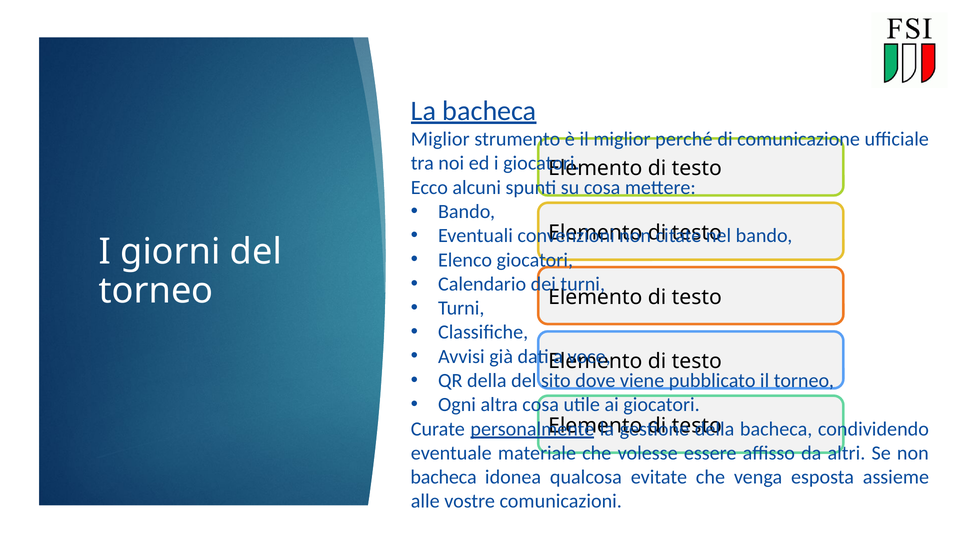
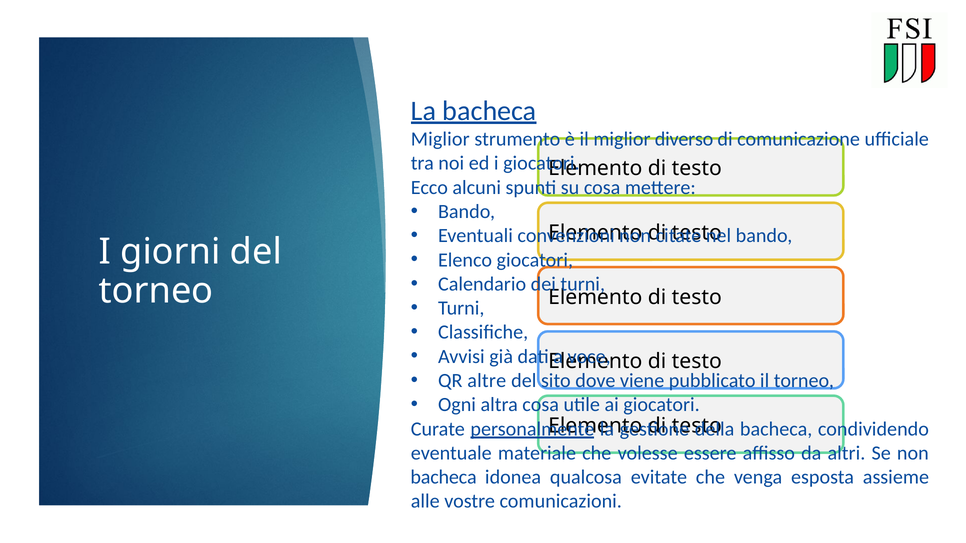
perché: perché -> diverso (684, 139)
QR della: della -> altre (487, 381)
